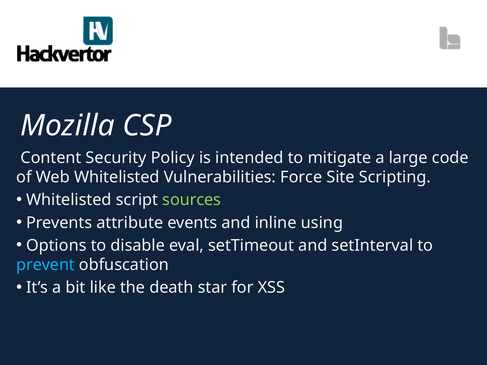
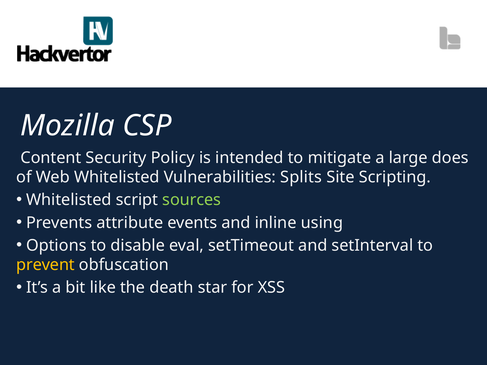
code: code -> does (450, 158)
Force: Force -> Splits (301, 177)
prevent colour: light blue -> yellow (46, 265)
